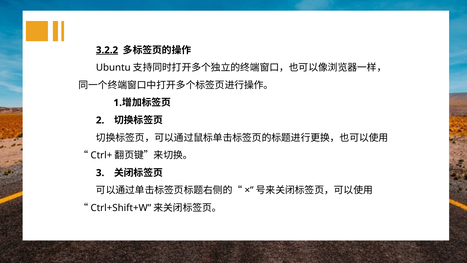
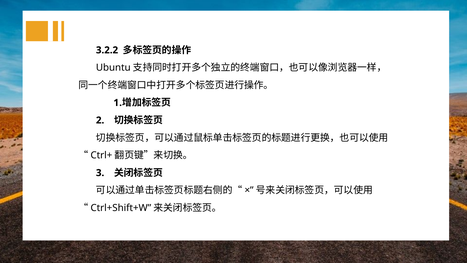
3.2.2 underline: present -> none (107, 50)
